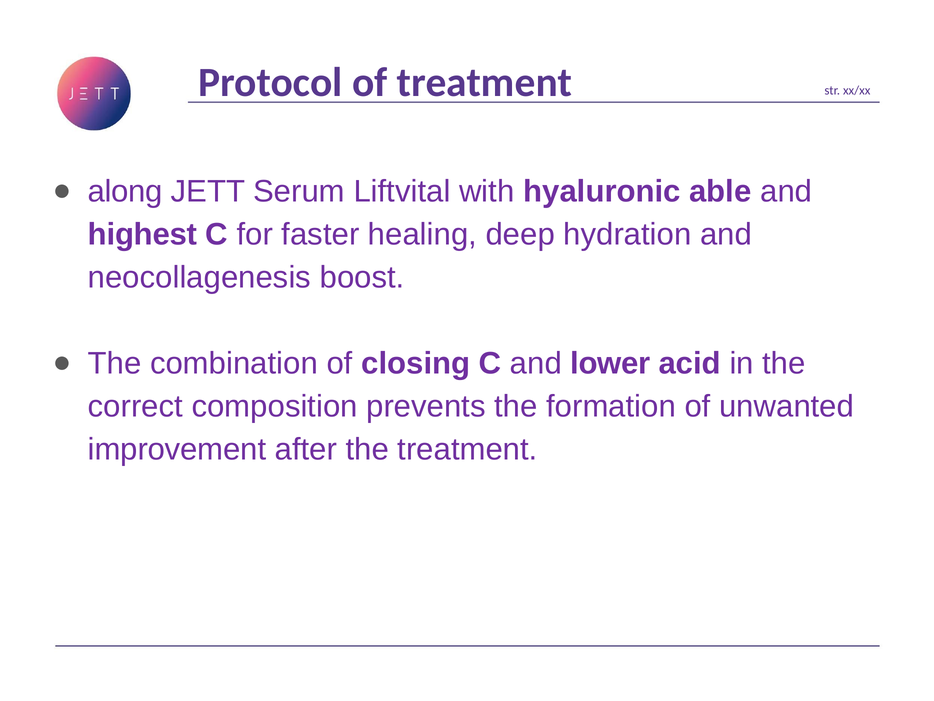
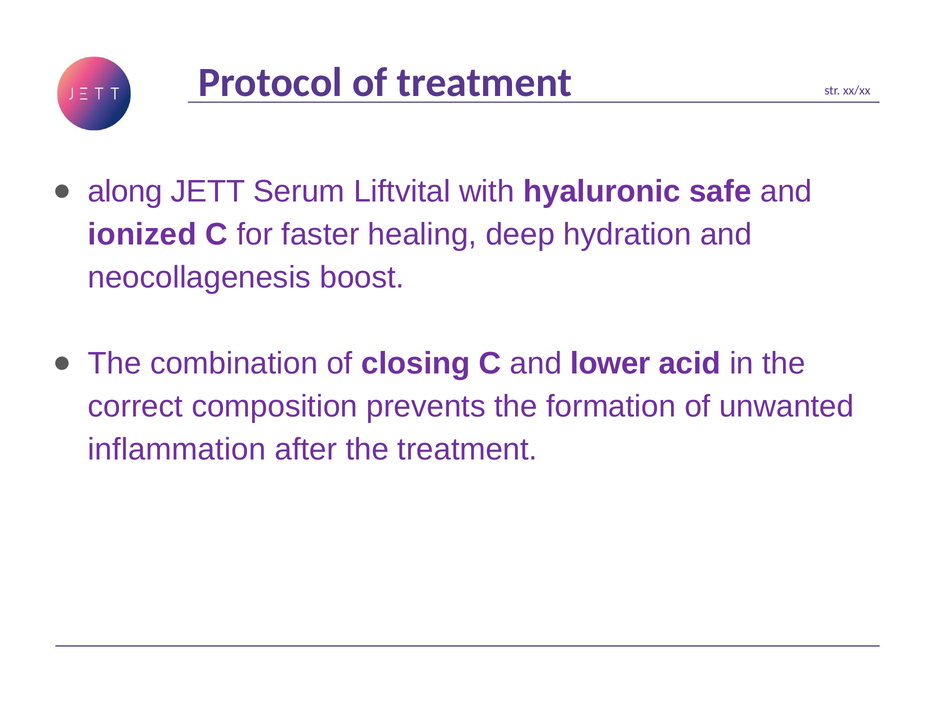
able: able -> safe (720, 192)
highest: highest -> ionized (142, 235)
improvement: improvement -> inflammation (177, 449)
